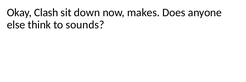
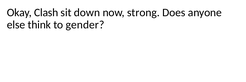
makes: makes -> strong (143, 12)
sounds: sounds -> gender (85, 25)
